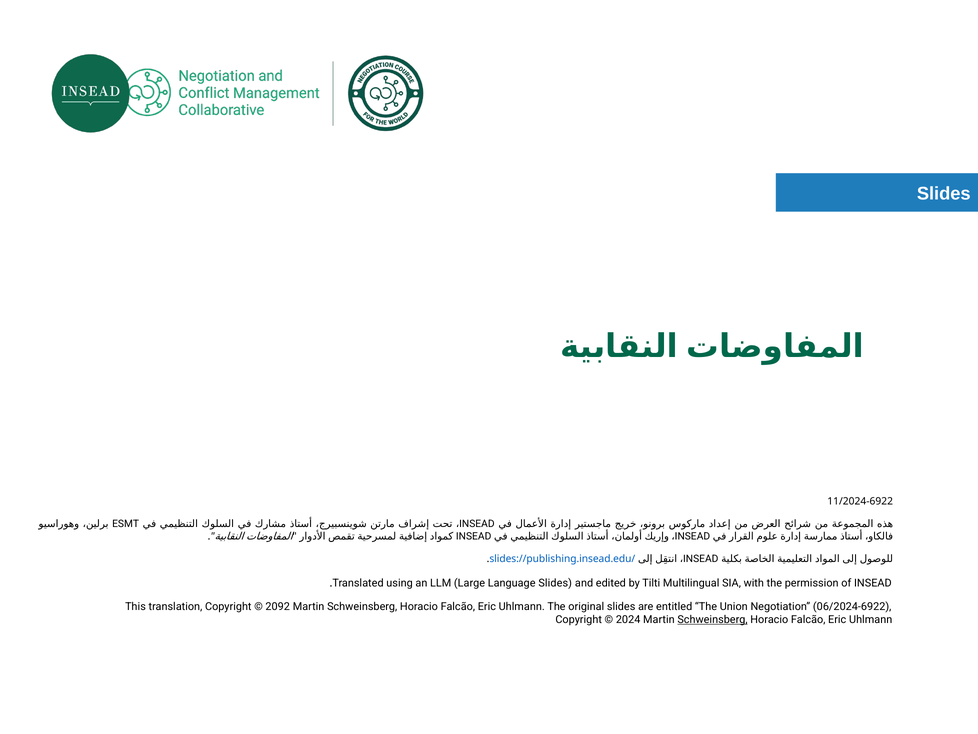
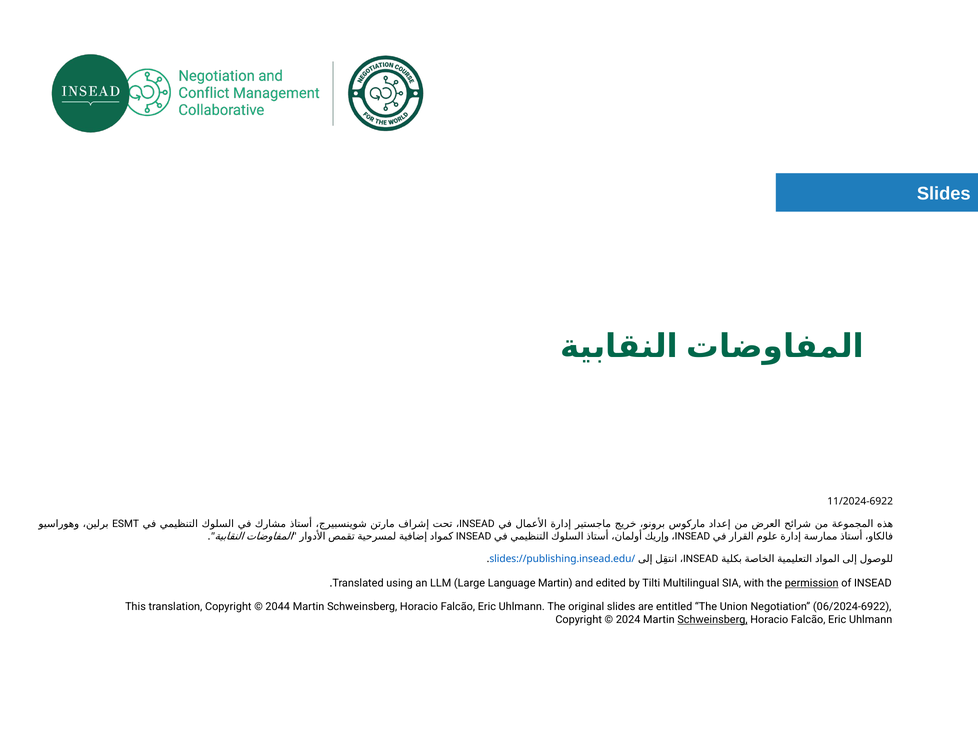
Language Slides: Slides -> Martin (555, 583)
permission underline: none -> present (812, 583)
2092: 2092 -> 2044 (278, 606)
